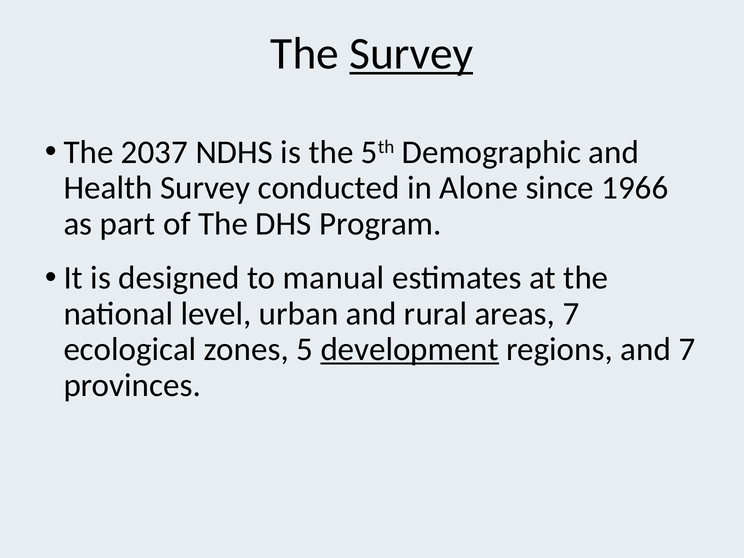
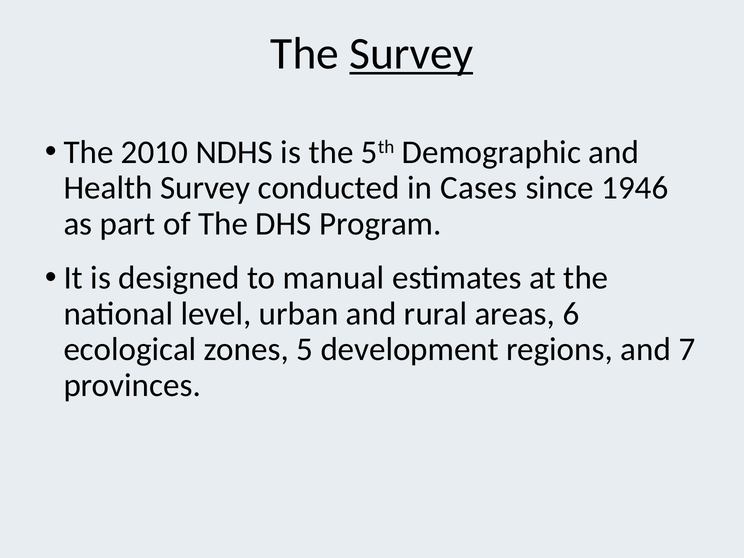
2037: 2037 -> 2010 (154, 152)
Alone: Alone -> Cases (479, 188)
1966: 1966 -> 1946 (635, 188)
areas 7: 7 -> 6 (571, 314)
development underline: present -> none (410, 349)
